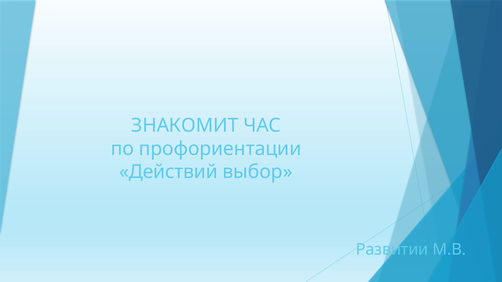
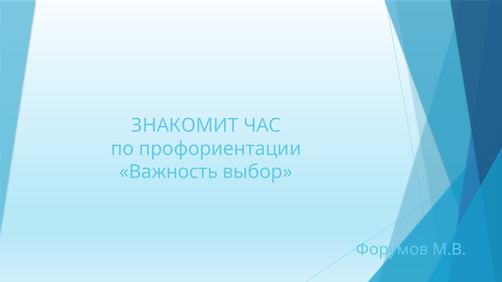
Действий: Действий -> Важность (169, 172)
Развитии: Развитии -> Форумов (392, 250)
